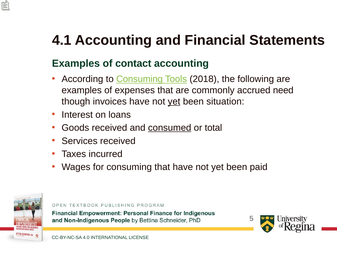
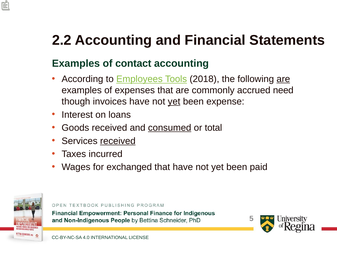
4.1: 4.1 -> 2.2 (62, 40)
to Consuming: Consuming -> Employees (139, 79)
are underline: none -> present (283, 79)
situation: situation -> expense (225, 101)
received underline: none -> present (118, 141)
for consuming: consuming -> exchanged (129, 167)
